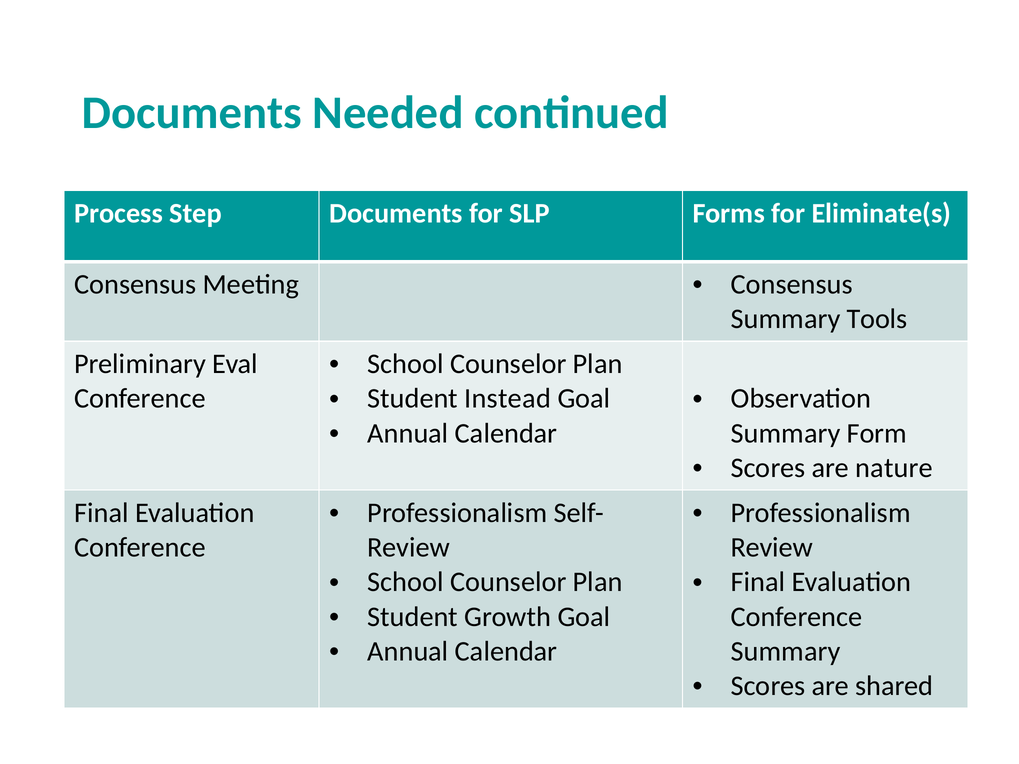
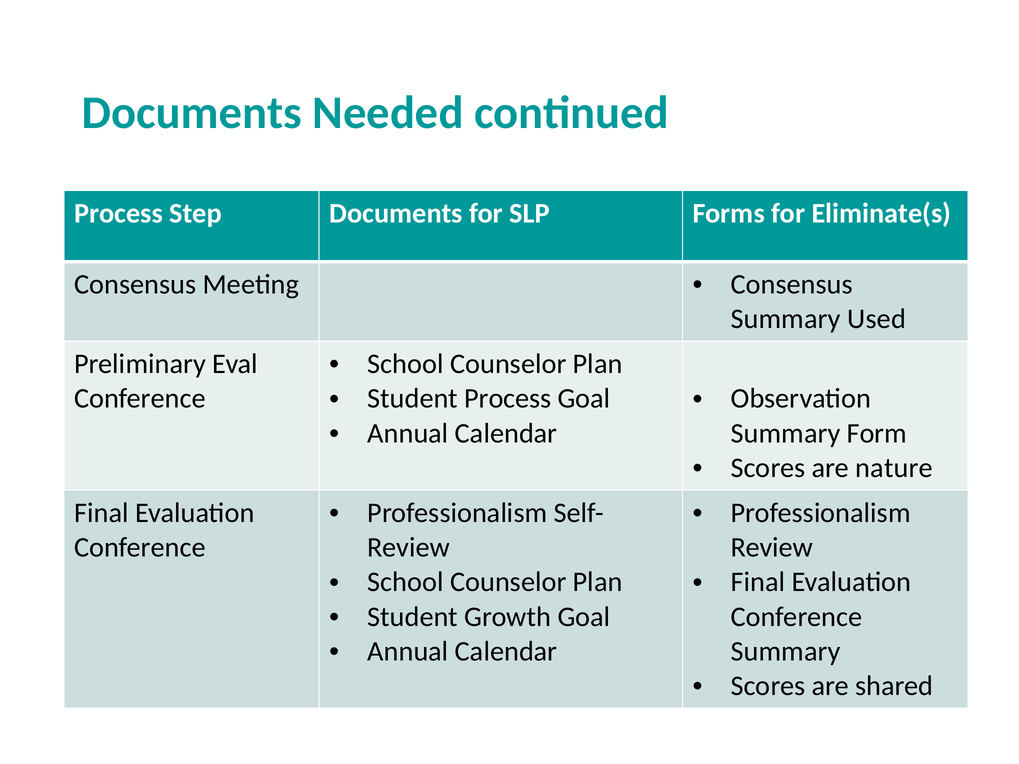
Tools: Tools -> Used (877, 319)
Student Instead: Instead -> Process (508, 399)
